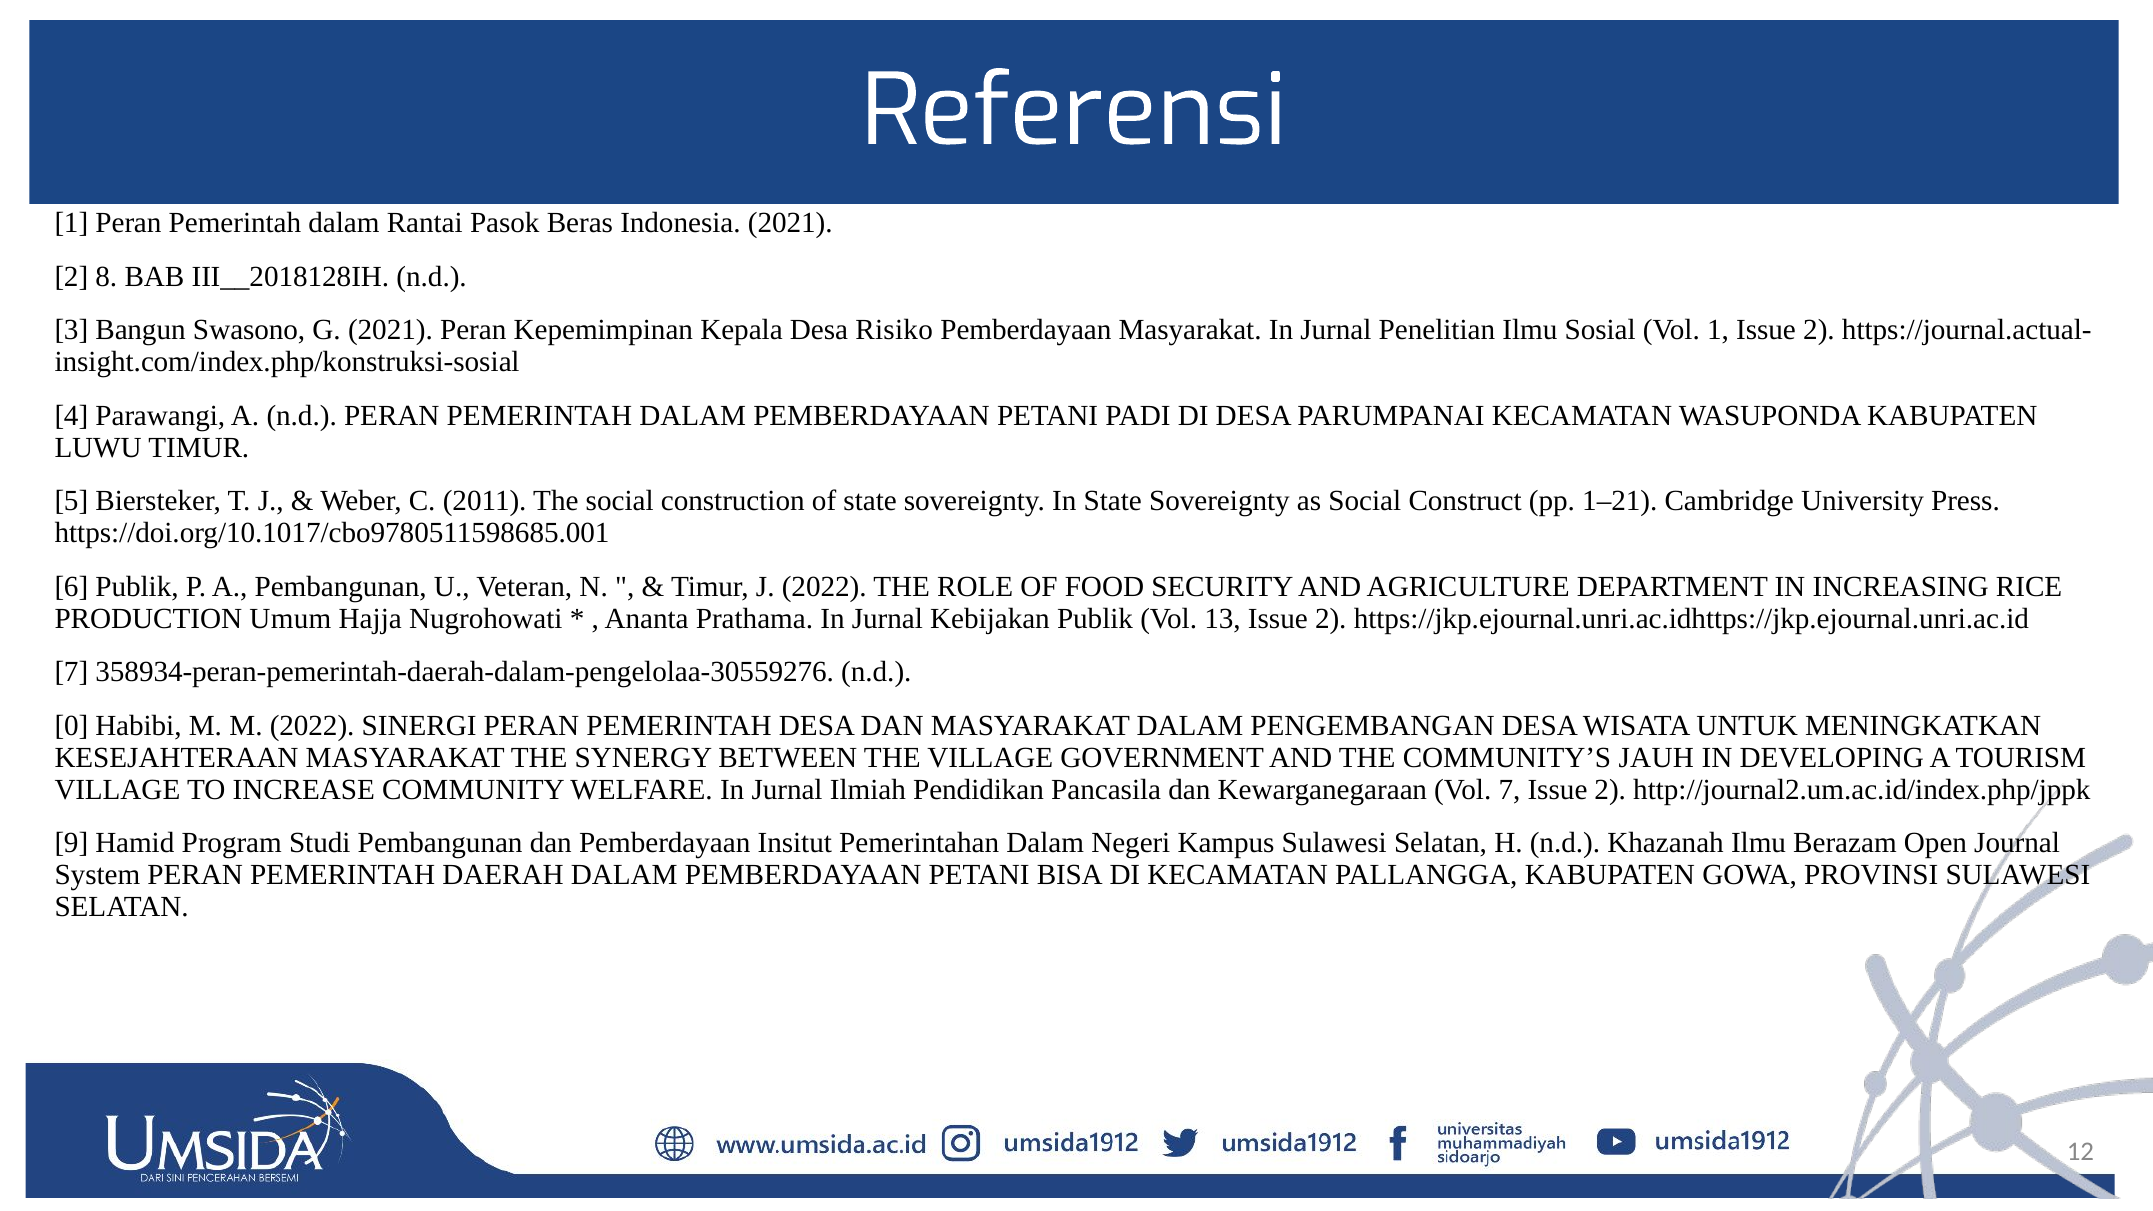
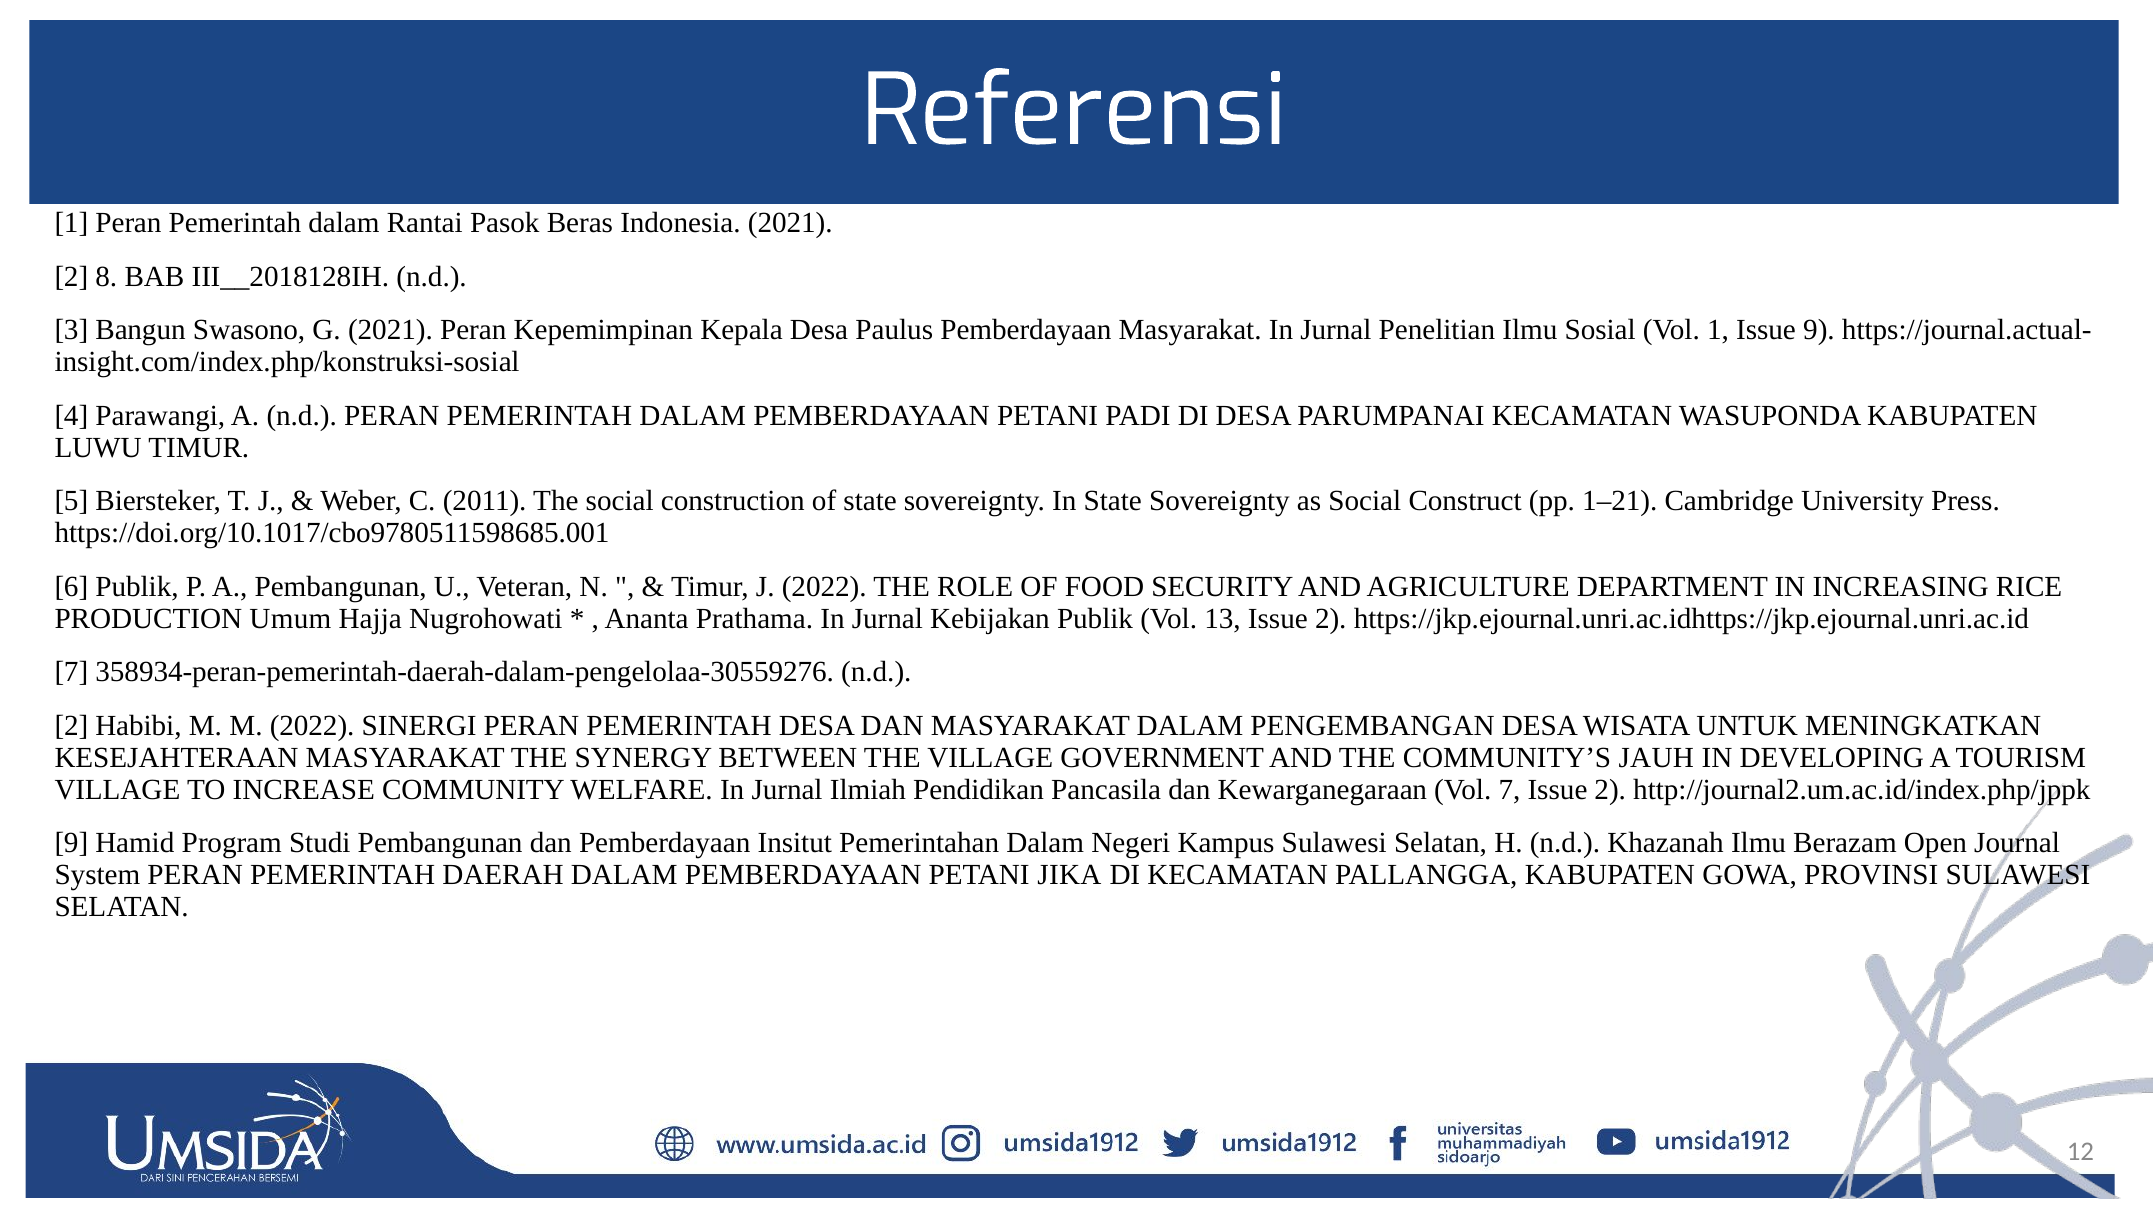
Risiko: Risiko -> Paulus (894, 330)
1 Issue 2: 2 -> 9 (1819, 330)
0: 0 -> 2 (71, 726)
BISA: BISA -> JIKA (1069, 875)
